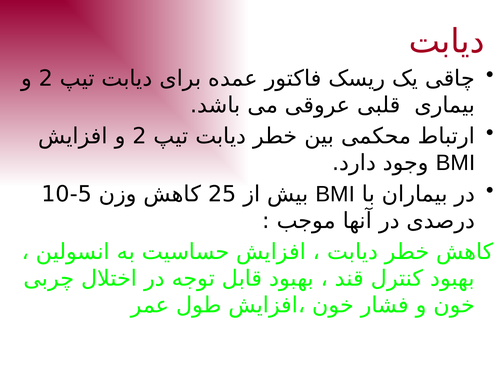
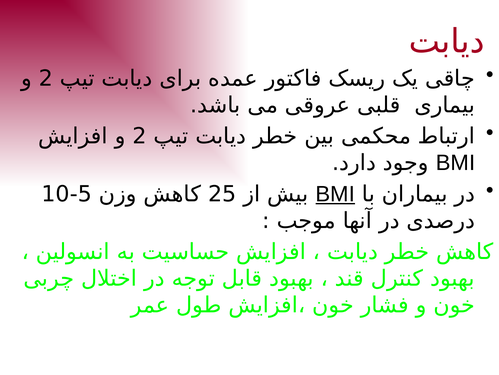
BMI underline: none -> present (335, 194)
